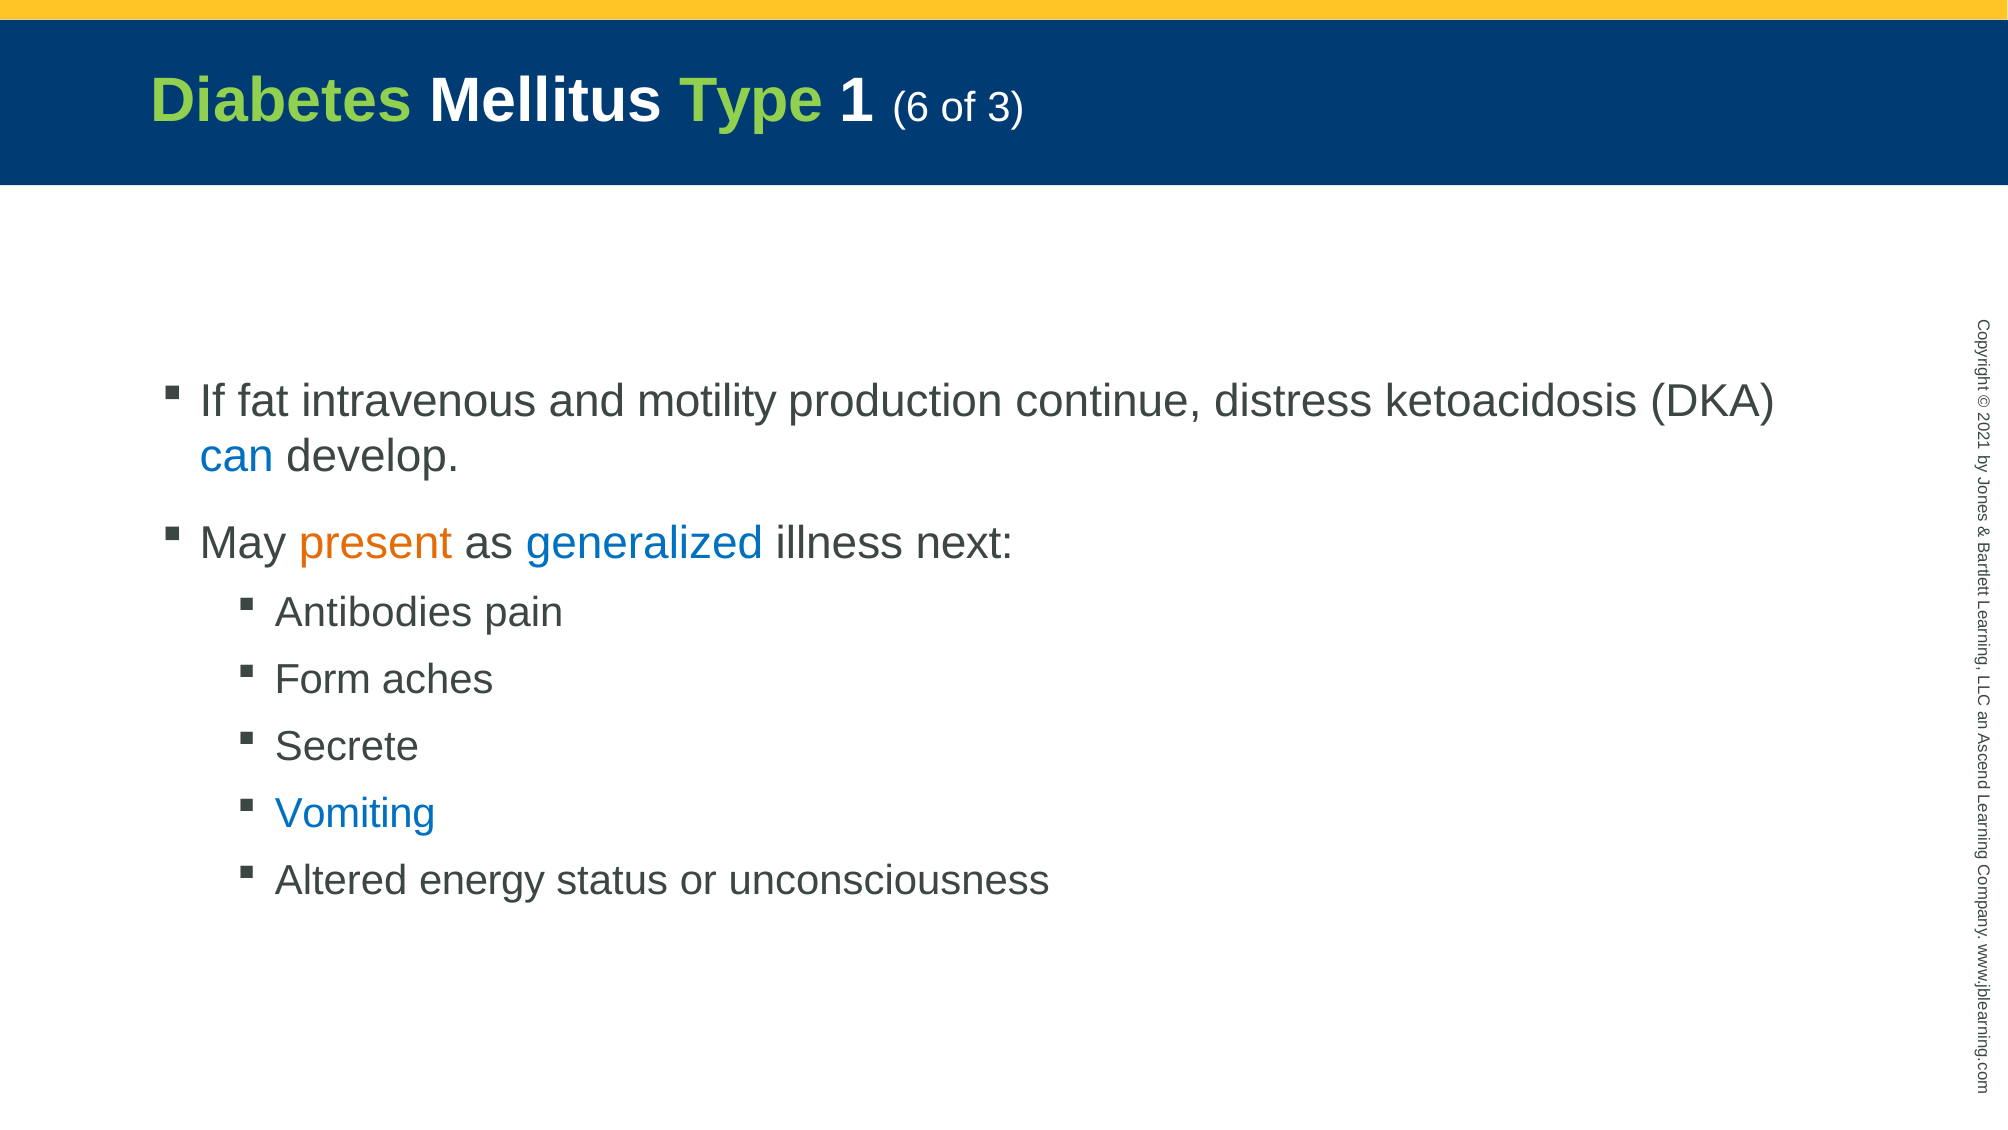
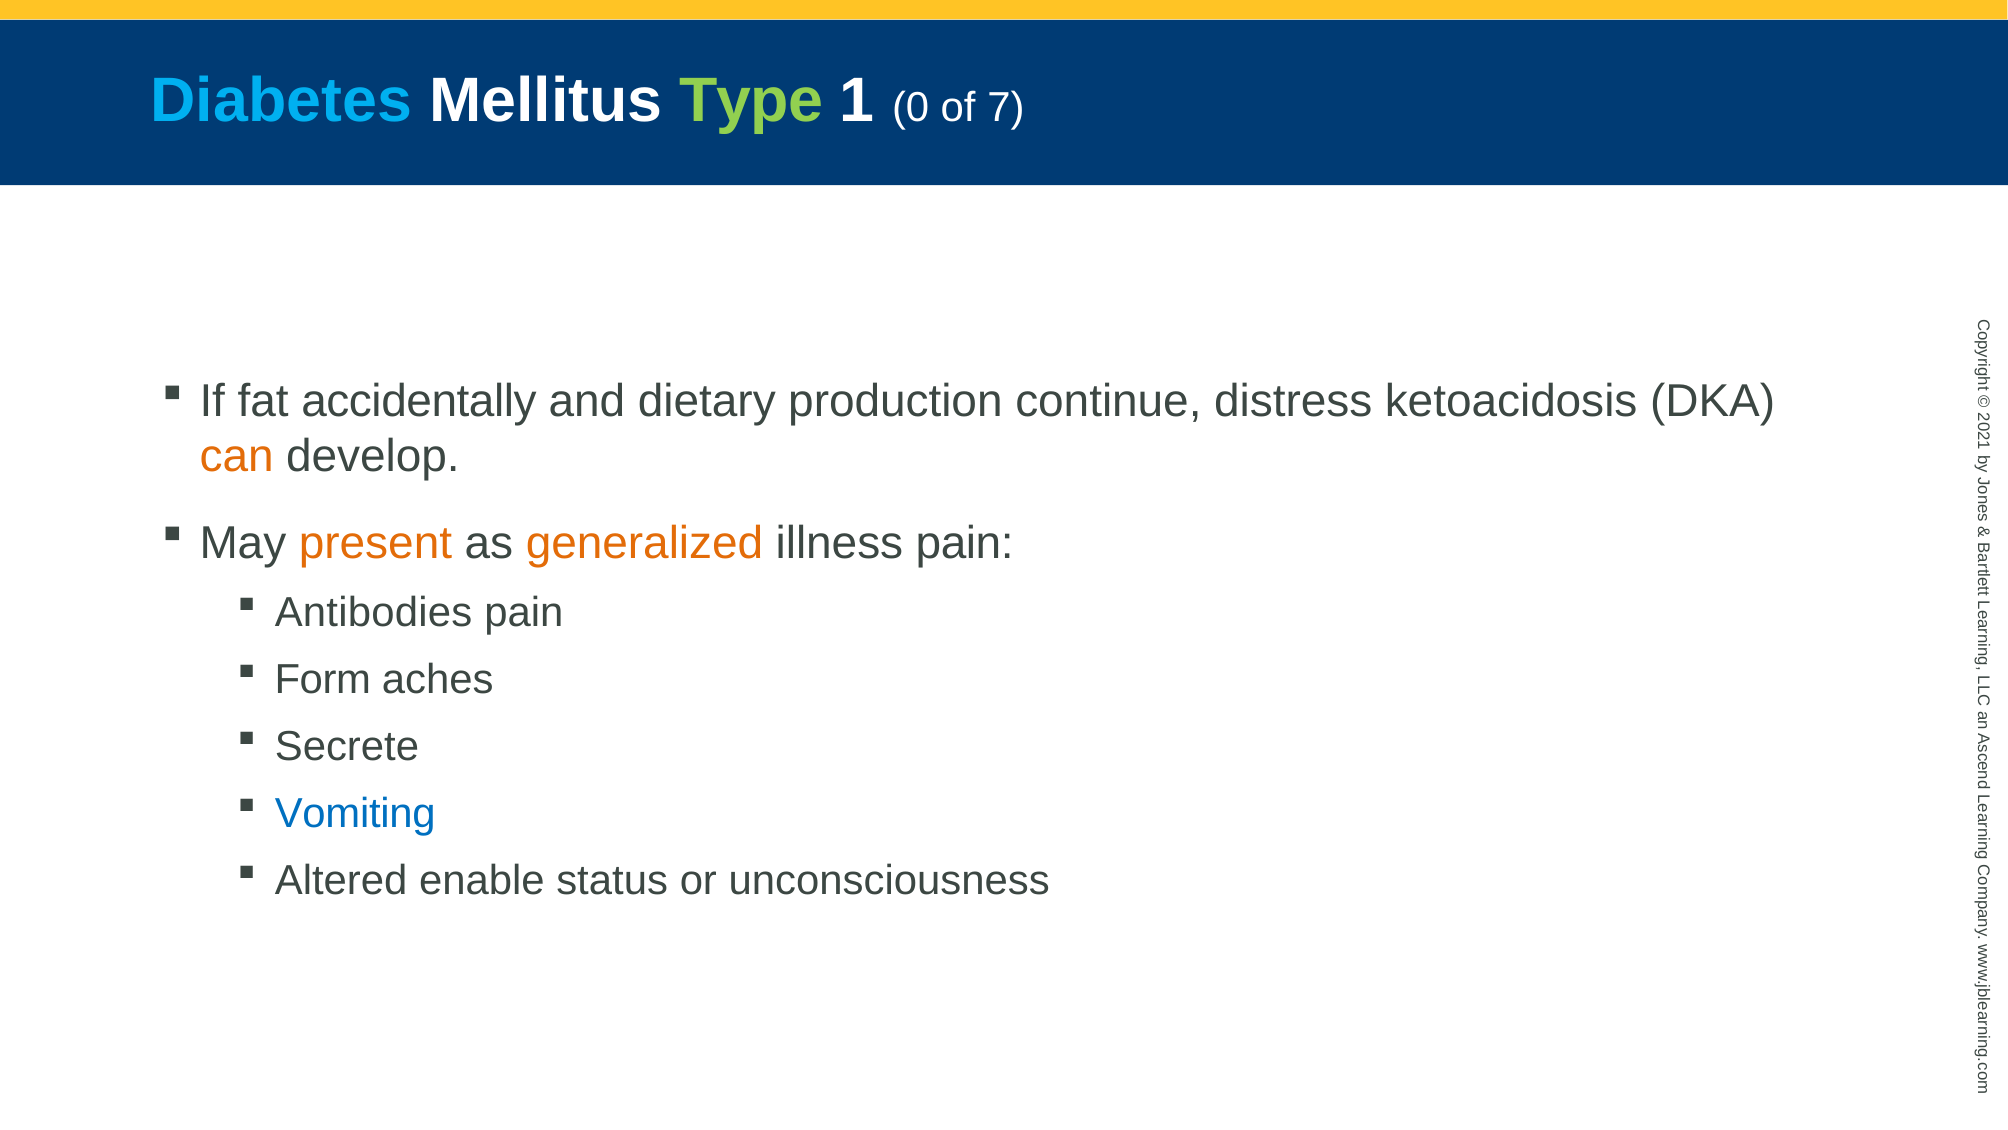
Diabetes colour: light green -> light blue (281, 101)
1 6: 6 -> 0 (911, 108)
3: 3 -> 7 (1006, 108)
intravenous: intravenous -> accidentally (419, 401)
motility: motility -> dietary (707, 401)
can colour: blue -> orange (237, 456)
generalized colour: blue -> orange (644, 543)
illness next: next -> pain (965, 543)
energy: energy -> enable (482, 880)
